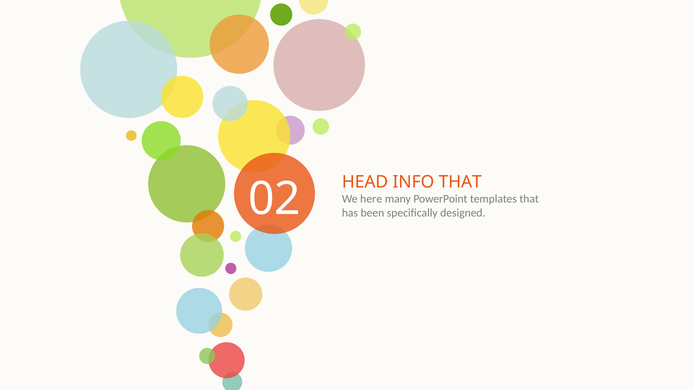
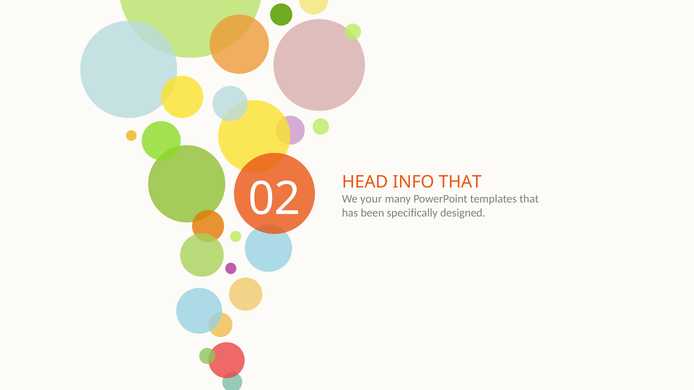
here: here -> your (371, 199)
